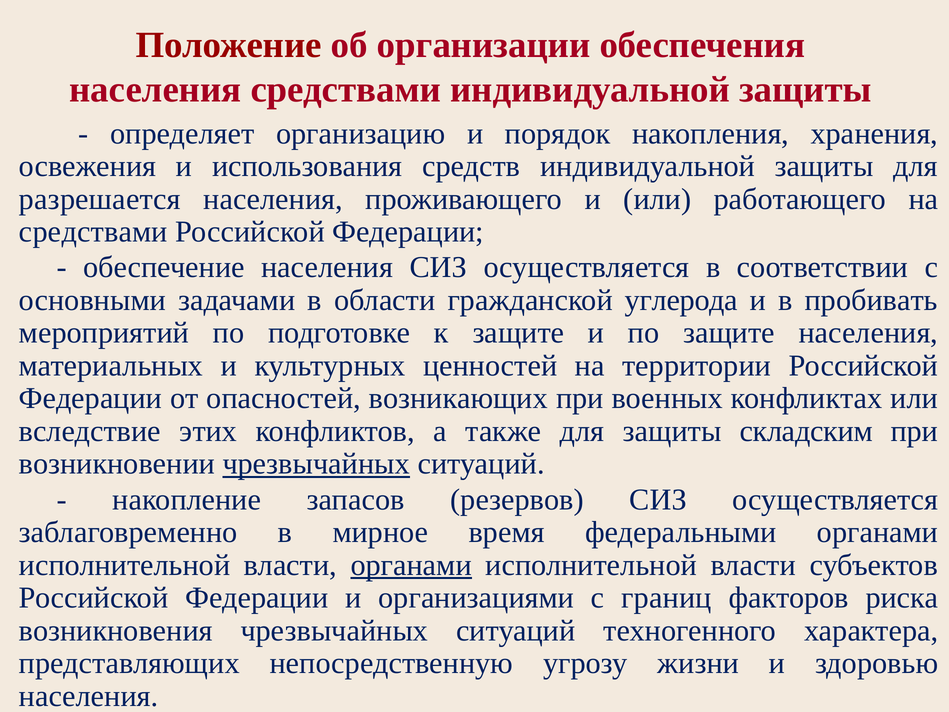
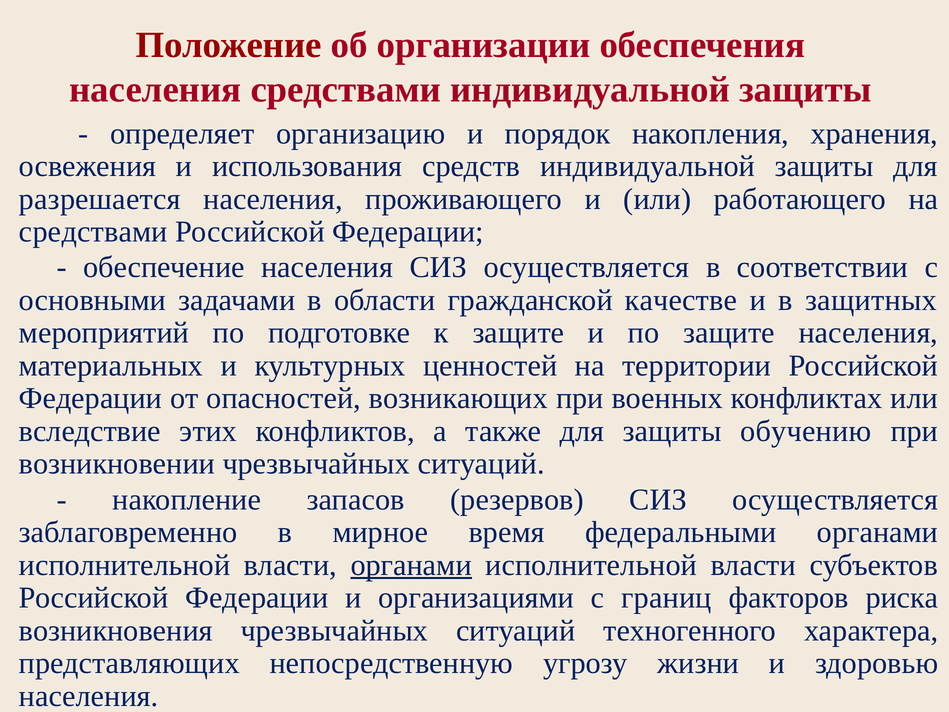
углерода: углерода -> качестве (681, 300)
пробивать: пробивать -> защитных (871, 300)
складским: складским -> обучению (806, 431)
чрезвычайных underline: present -> none (316, 464)
